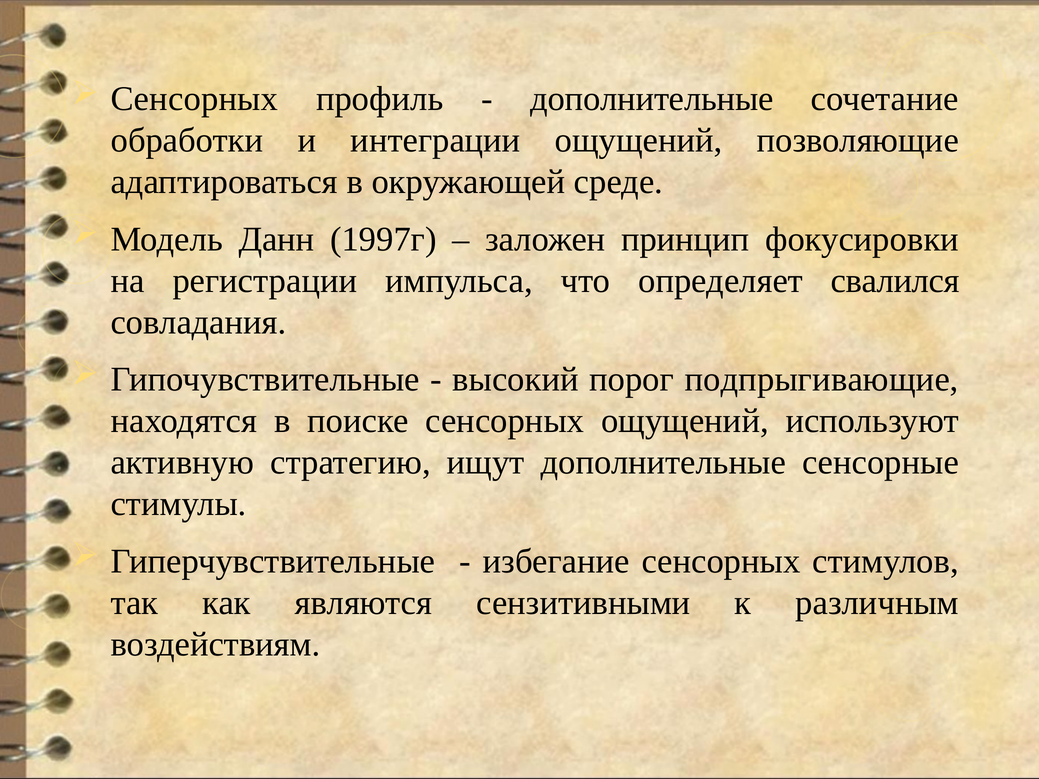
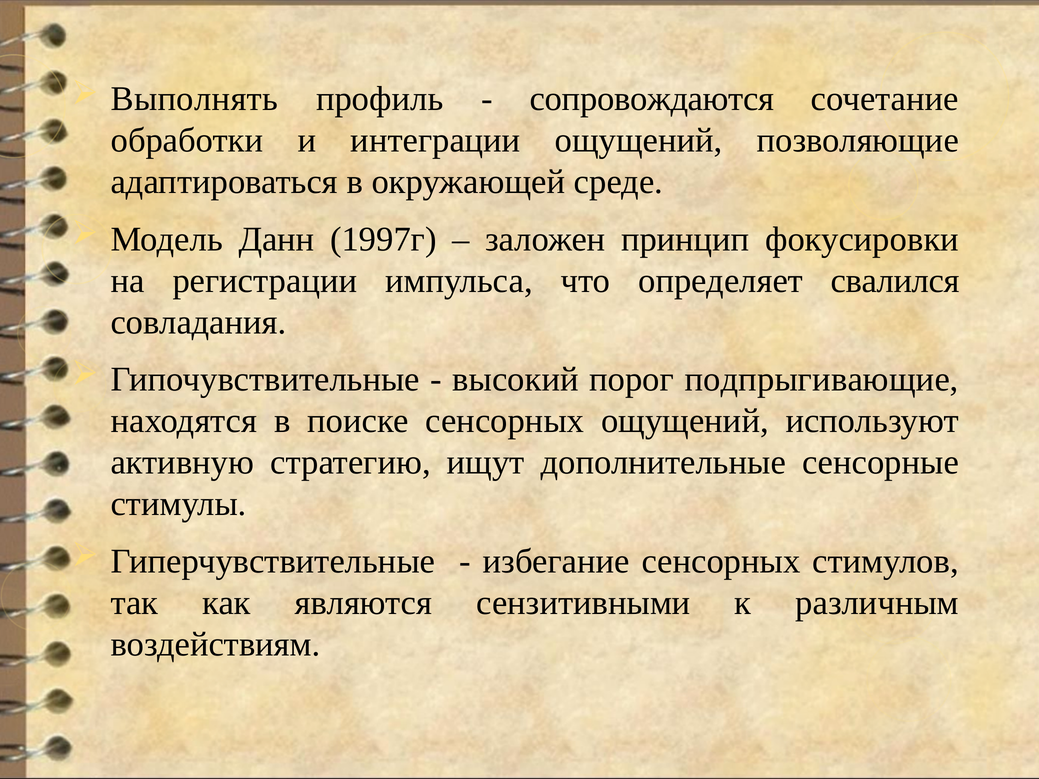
Сенсорных: Сенсорных -> Выполнять (194, 99)
дополнительные: дополнительные -> сопровождаются (652, 99)
